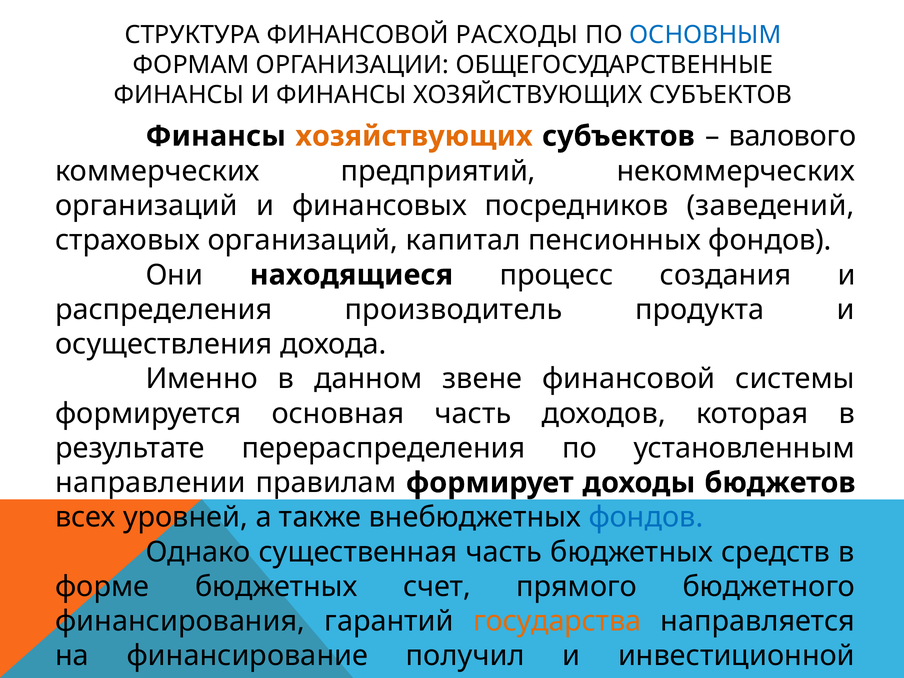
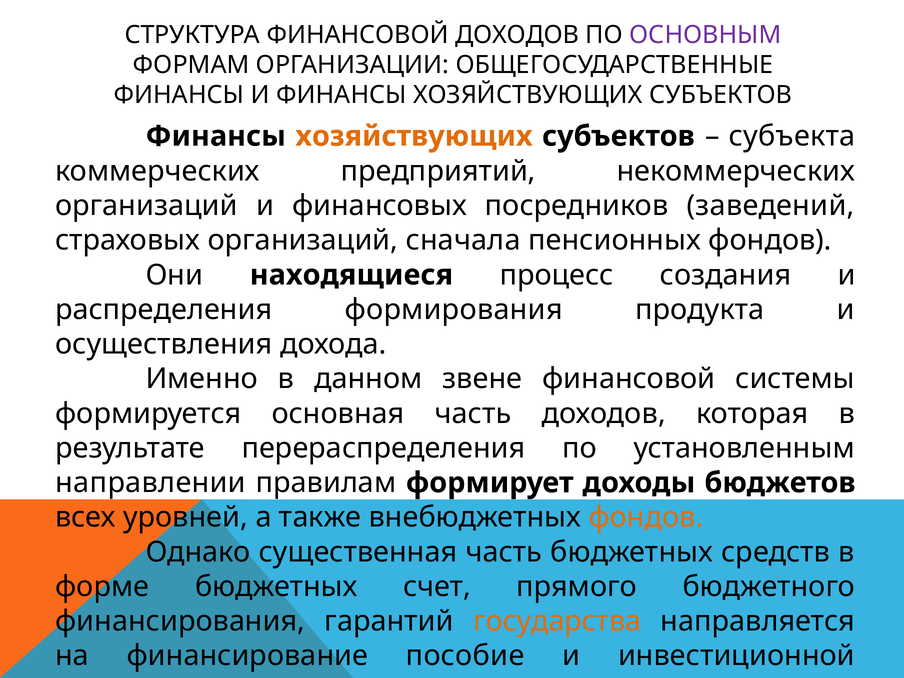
ФИНАНСОВОЙ РАСХОДЫ: РАСХОДЫ -> ДОХОДОВ (517, 35)
ОСНОВНЫМ colour: blue -> purple (705, 35)
валового: валового -> субъекта (792, 136)
капитал: капитал -> сначала (463, 240)
производитель: производитель -> формирования (454, 310)
фондов colour: blue -> orange (646, 517)
получил: получил -> пособие (465, 656)
